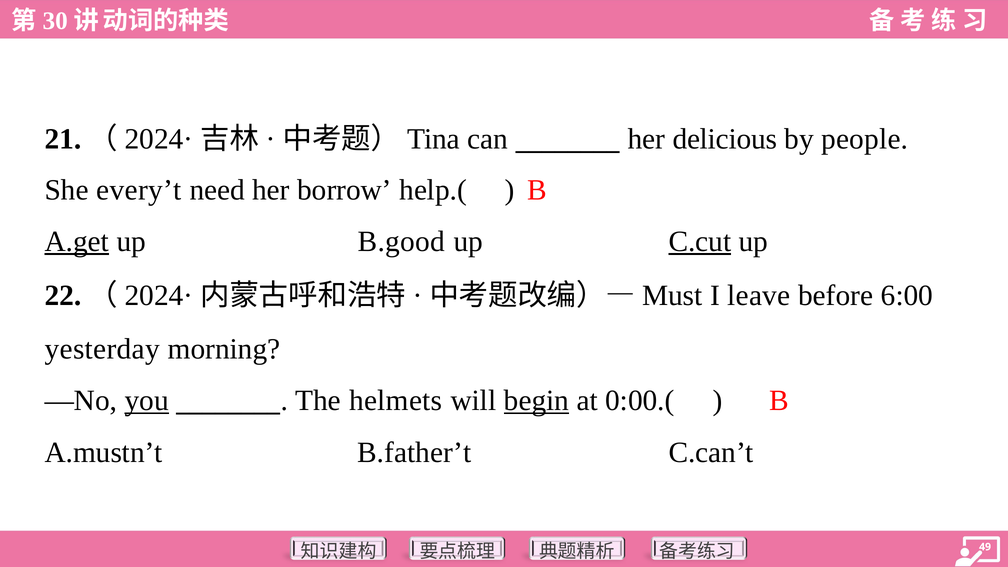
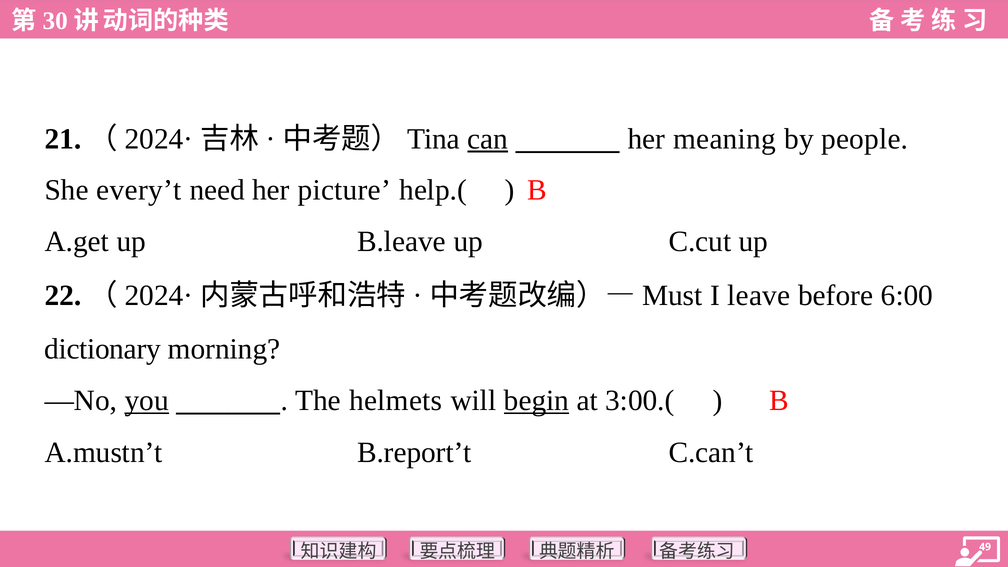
can underline: none -> present (488, 139)
delicious: delicious -> meaning (725, 139)
borrow: borrow -> picture (344, 190)
A.get underline: present -> none (77, 241)
B.good: B.good -> B.leave (401, 241)
C.cut underline: present -> none (700, 241)
yesterday: yesterday -> dictionary (103, 349)
0:00.(: 0:00.( -> 3:00.( (640, 401)
B.father’t: B.father’t -> B.report’t (414, 452)
